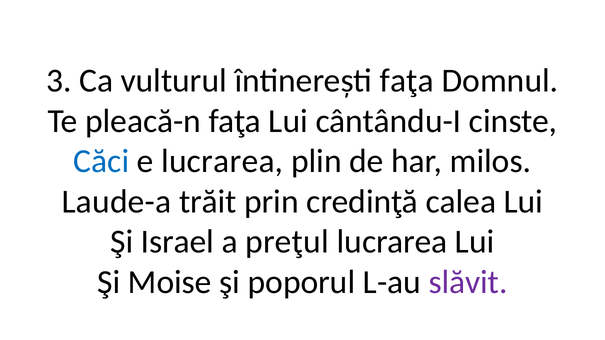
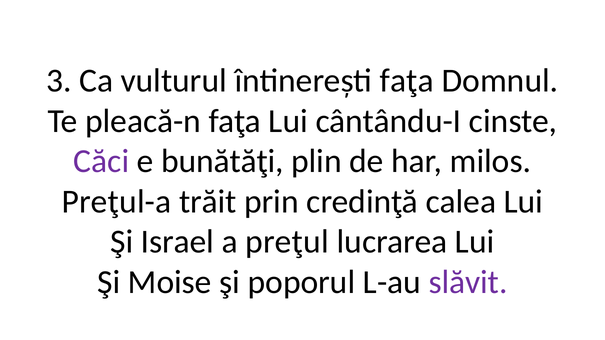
Căci colour: blue -> purple (101, 161)
e lucrarea: lucrarea -> bunătăţi (222, 161)
Laude-a: Laude-a -> Preţul-a (117, 202)
